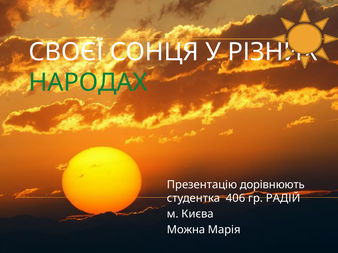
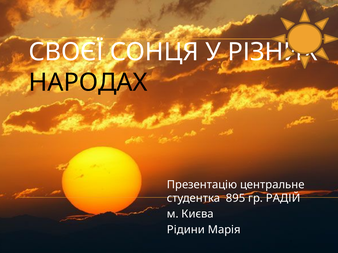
НАРОДАХ colour: green -> black (88, 83)
дорівнюють: дорівнюють -> центральне (272, 185)
406: 406 -> 895 (236, 199)
Можна: Можна -> Рідини (186, 230)
